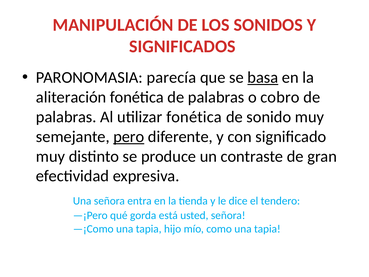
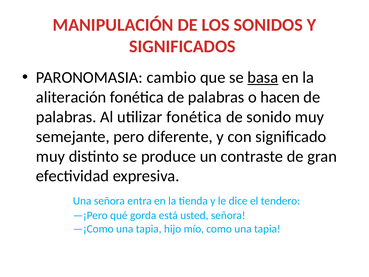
parecía: parecía -> cambio (171, 77)
cobro: cobro -> hacen (280, 97)
pero underline: present -> none (129, 137)
